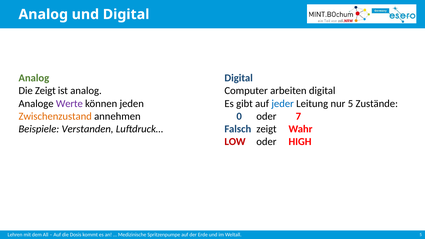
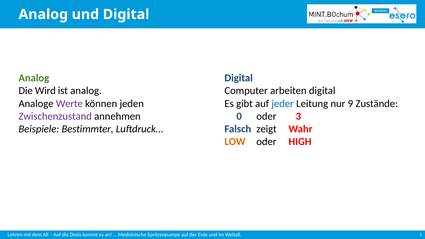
Die Zeigt: Zeigt -> Wird (45, 91)
nur 5: 5 -> 9 (350, 104)
Zwischenzustand colour: orange -> purple (55, 116)
7: 7 -> 3 (298, 116)
Verstanden: Verstanden -> Bestimmter (88, 129)
LOW colour: red -> orange (235, 142)
